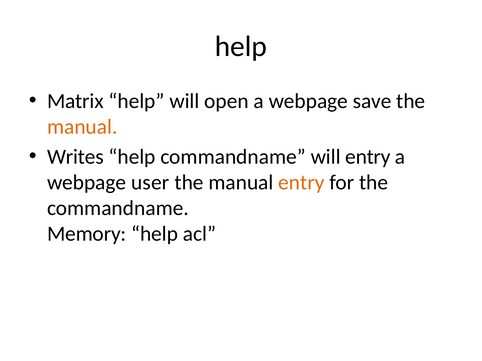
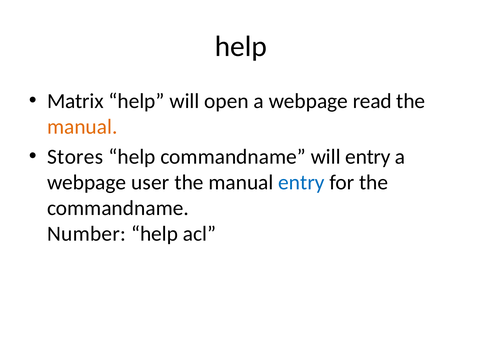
save: save -> read (372, 101)
Writes: Writes -> Stores (75, 157)
entry colour: orange -> blue (301, 183)
Memory: Memory -> Number (87, 234)
